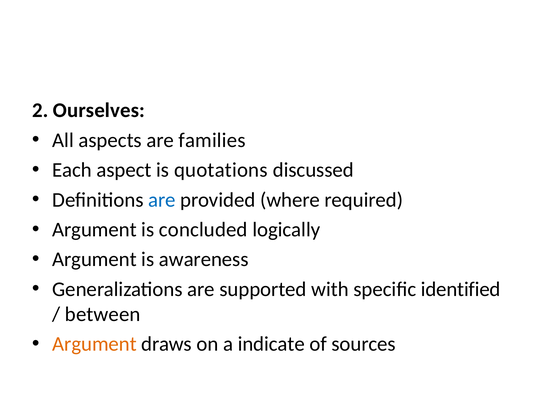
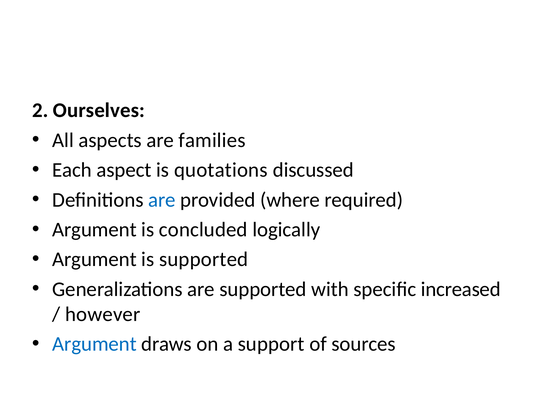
is awareness: awareness -> supported (204, 259)
identified: identified -> increased (461, 289)
between: between -> however (103, 314)
Argument colour: orange -> blue (94, 344)
indicate: indicate -> support (271, 344)
